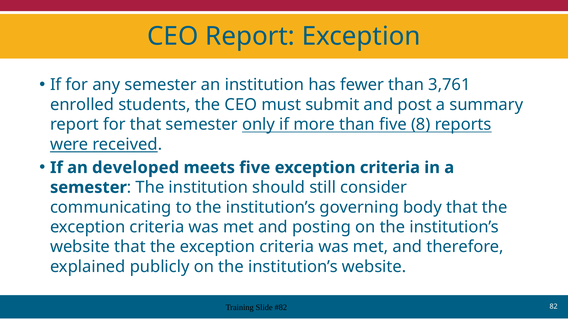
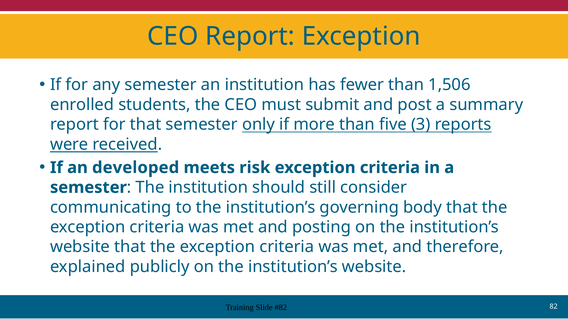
3,761: 3,761 -> 1,506 (449, 85)
8: 8 -> 3 (421, 125)
meets five: five -> risk (255, 168)
